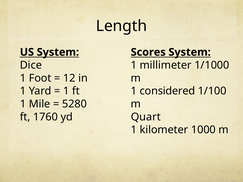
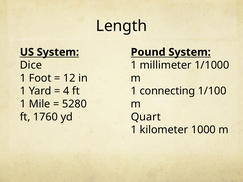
Scores: Scores -> Pound (148, 52)
1: 1 -> 4 (66, 91)
considered: considered -> connecting (167, 91)
